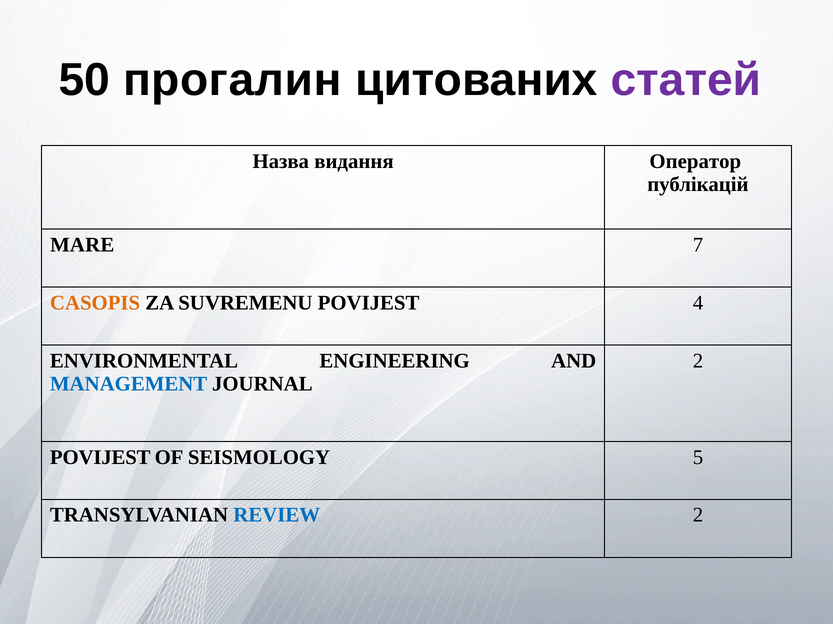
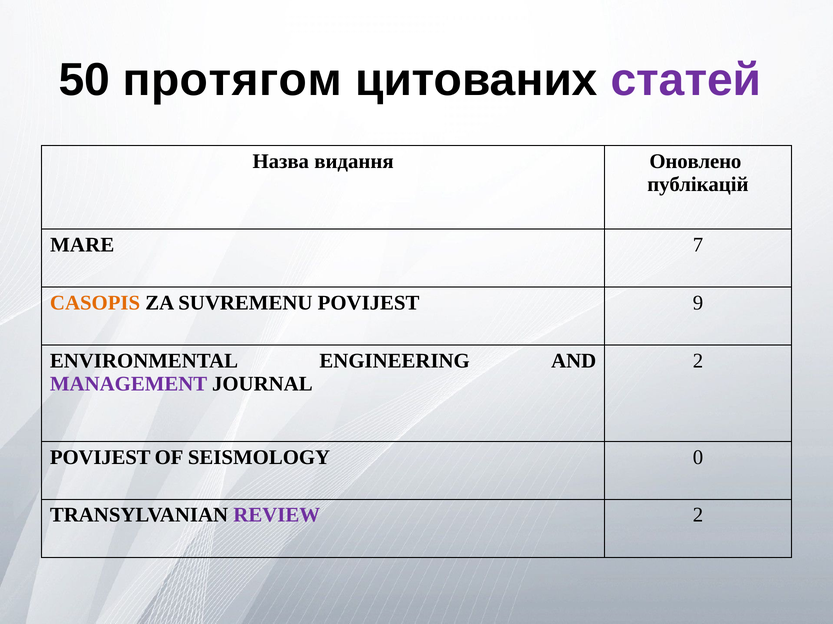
прогалин: прогалин -> протягом (232, 80)
Оператор: Оператор -> Оновлено (695, 162)
4: 4 -> 9 (698, 303)
MANAGEMENT colour: blue -> purple (129, 384)
5: 5 -> 0 (698, 458)
REVIEW colour: blue -> purple (277, 516)
